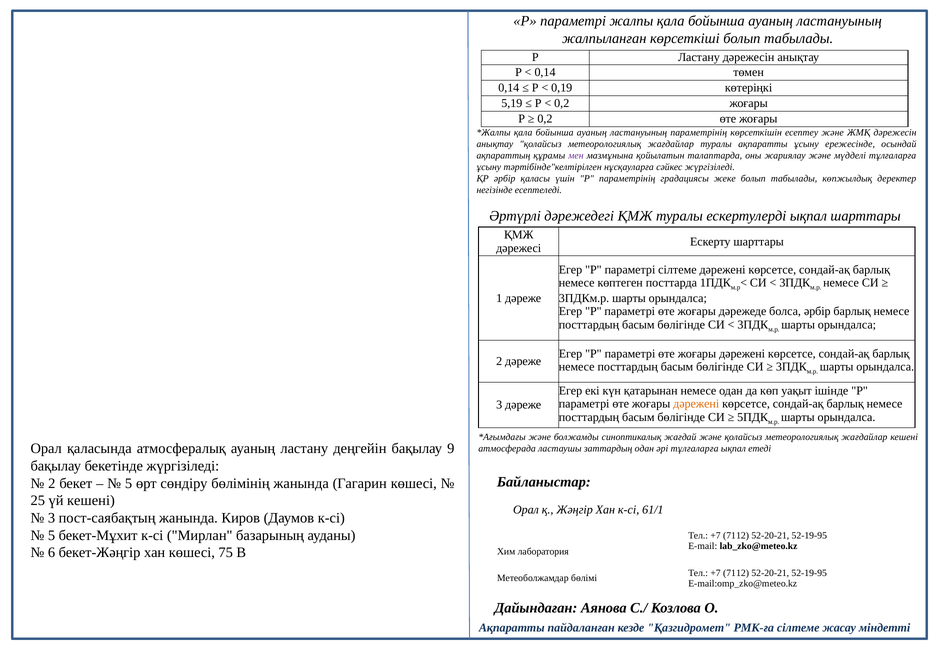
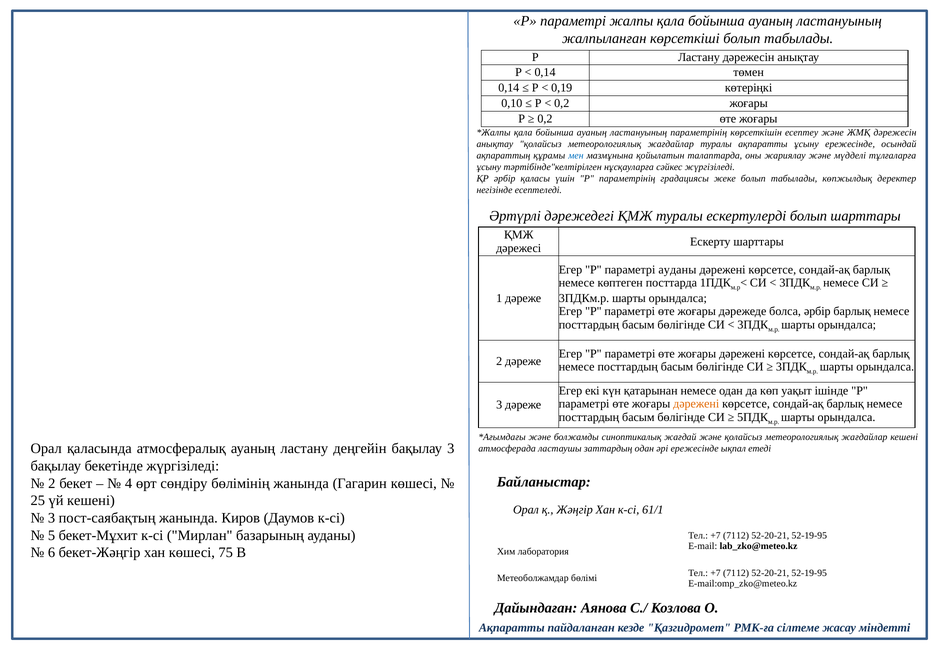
5,19: 5,19 -> 0,10 (512, 103)
мен colour: purple -> blue (576, 156)
ескертулерді ықпал: ықпал -> болып (808, 216)
параметрі сілтеме: сілтеме -> ауданы (677, 270)
бақылау 9: 9 -> 3 (451, 449)
әрі тұлғаларға: тұлғаларға -> ережесінде (695, 449)
5: 5 -> 4 (129, 483)
